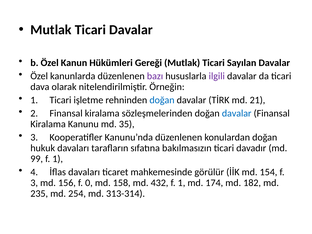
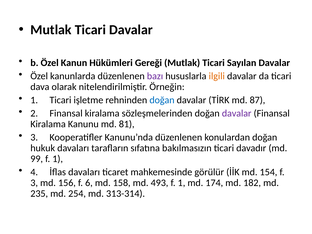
ilgili colour: purple -> orange (217, 76)
21: 21 -> 87 (257, 100)
davalar colour: blue -> purple (237, 113)
35: 35 -> 81 (127, 124)
0: 0 -> 6 (89, 183)
432: 432 -> 493 (160, 183)
